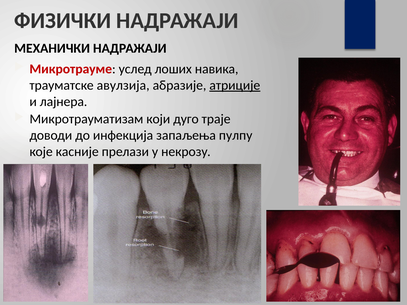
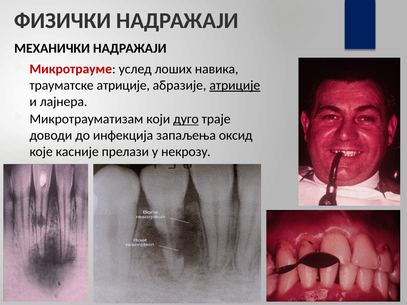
трауматске авулзија: авулзија -> атриције (123, 85)
дуго underline: none -> present (186, 119)
пулпу: пулпу -> оксид (236, 136)
